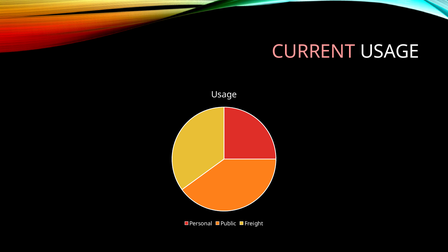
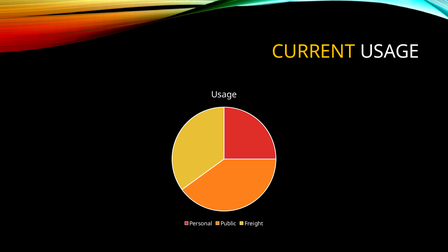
CURRENT colour: pink -> yellow (313, 52)
